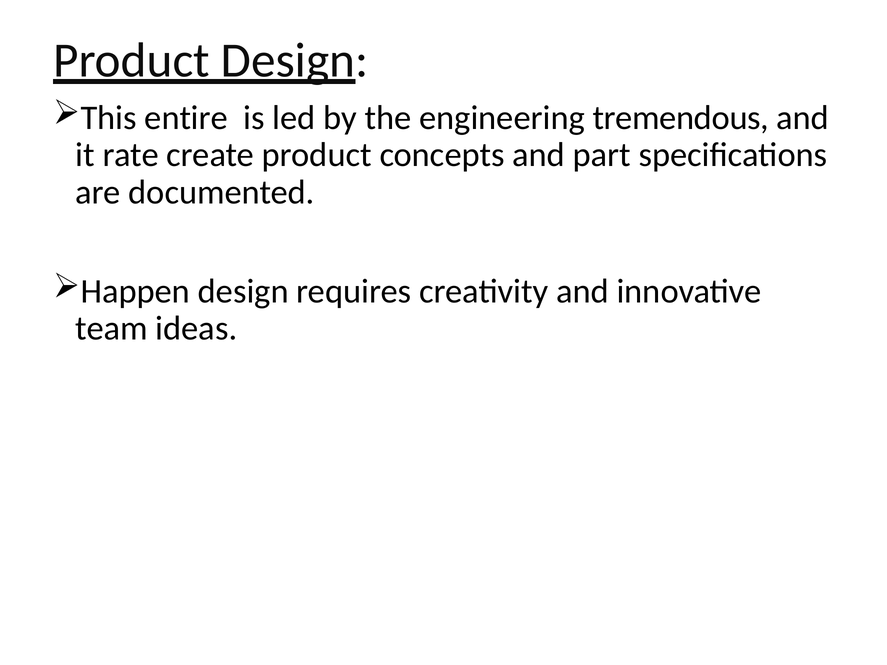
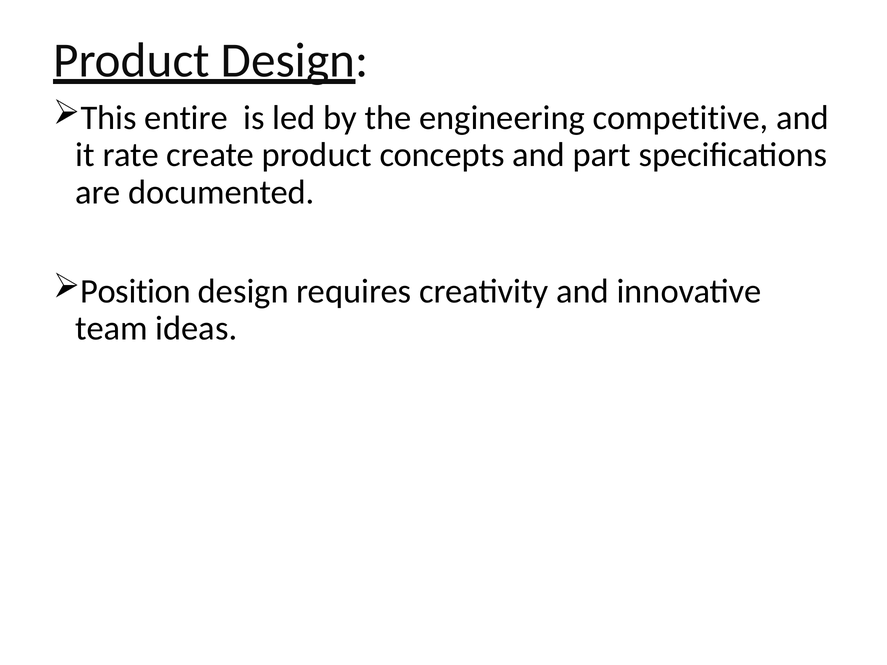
tremendous: tremendous -> competitive (681, 118)
Happen: Happen -> Position (135, 291)
